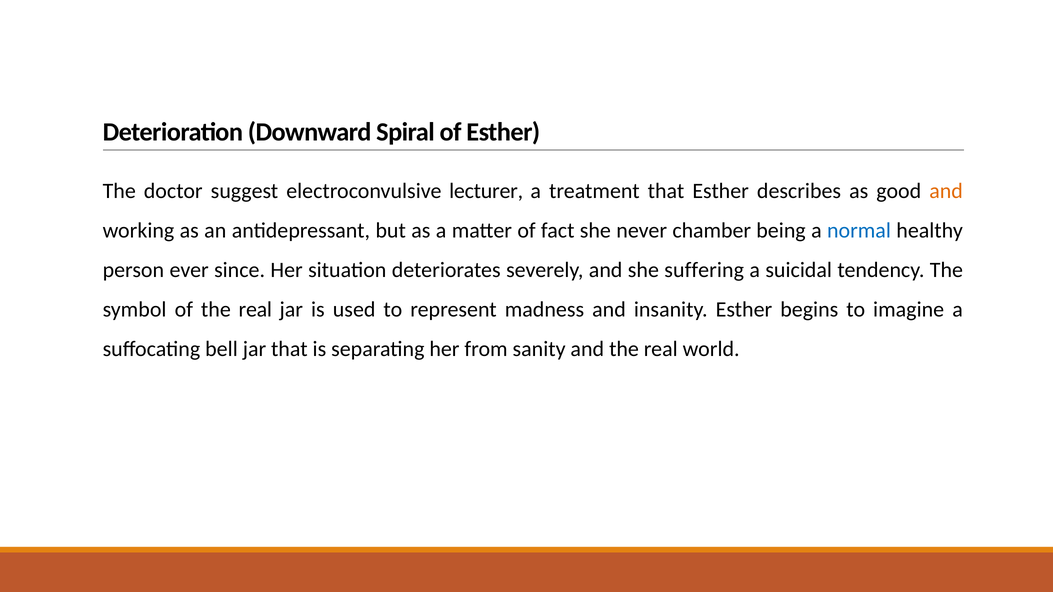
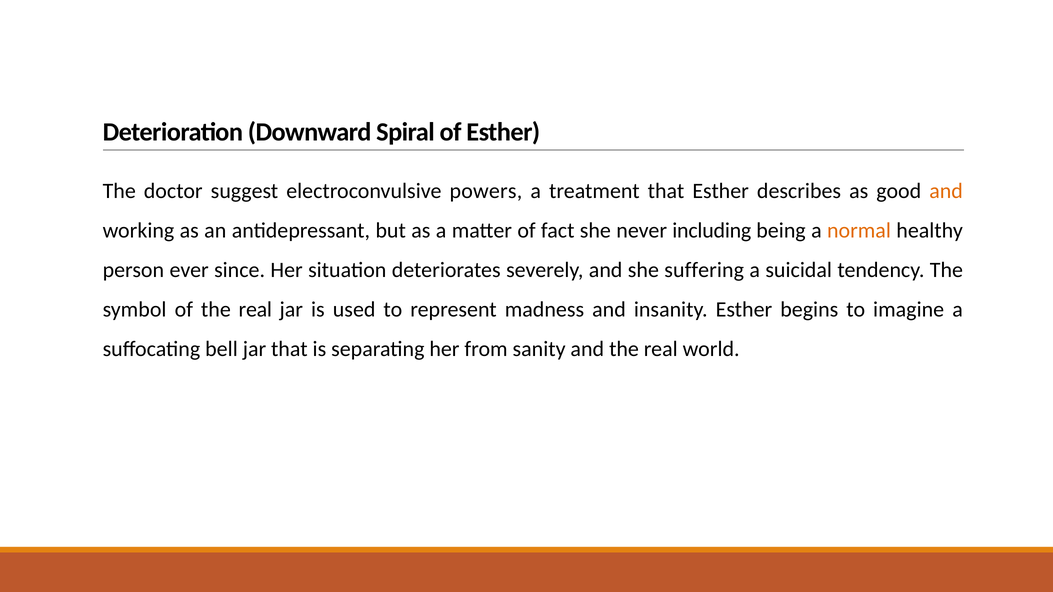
lecturer: lecturer -> powers (486, 191)
chamber: chamber -> including (712, 231)
normal colour: blue -> orange (859, 231)
